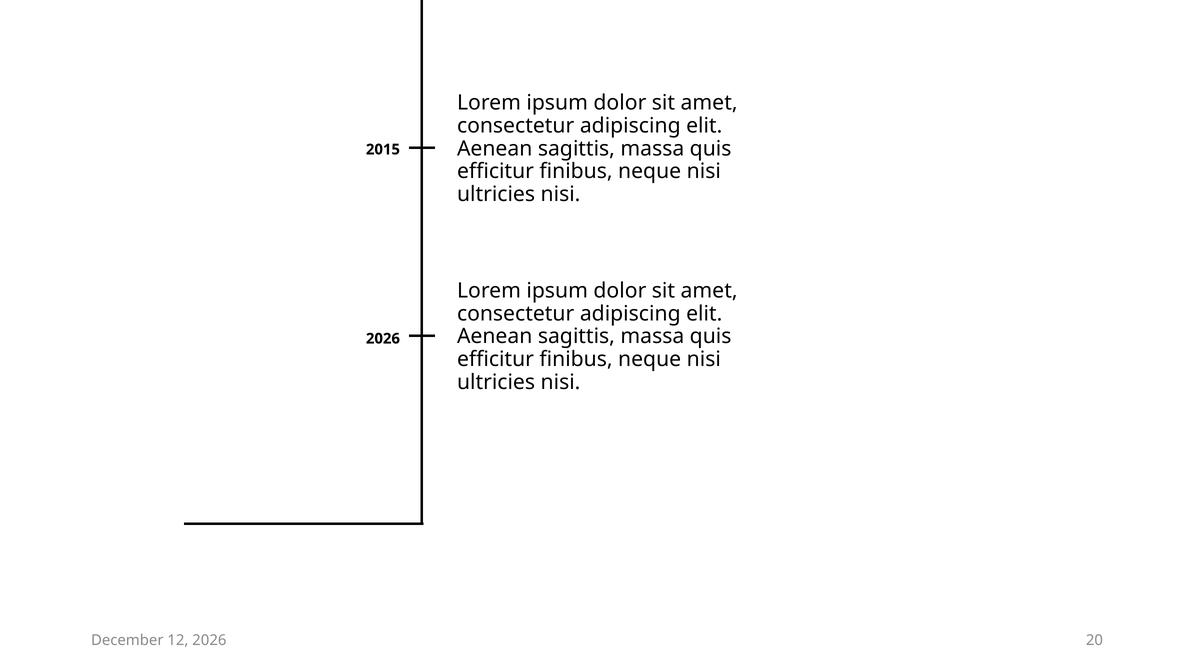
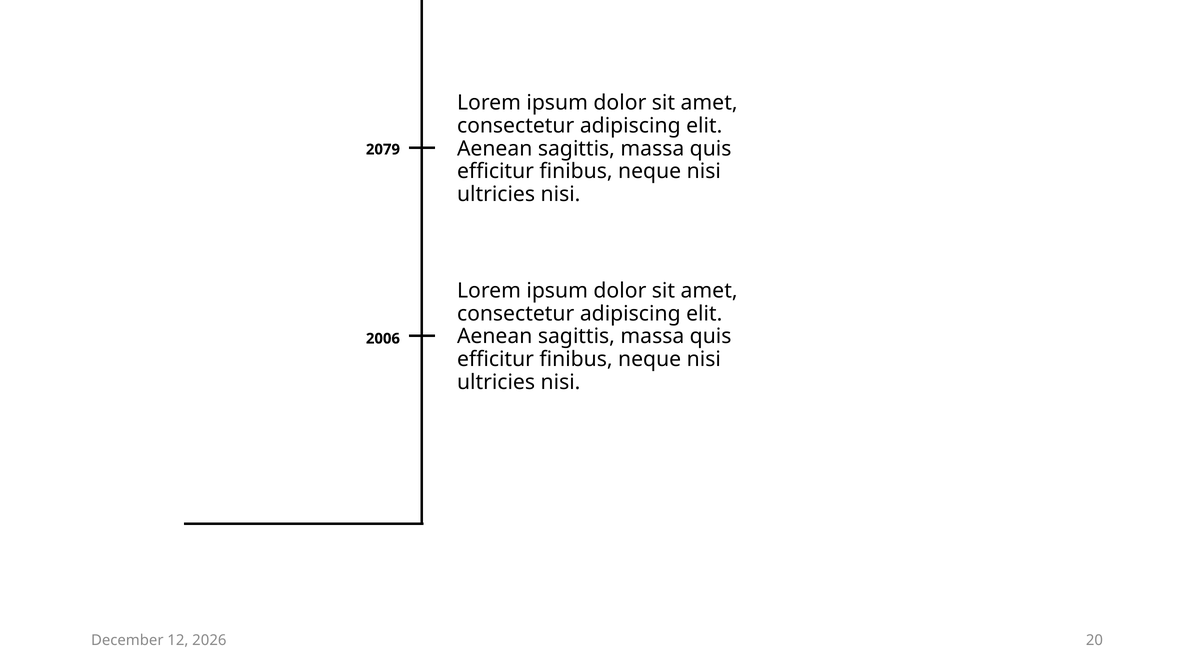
2015: 2015 -> 2079 (383, 149)
2026: 2026 -> 2006 (383, 338)
